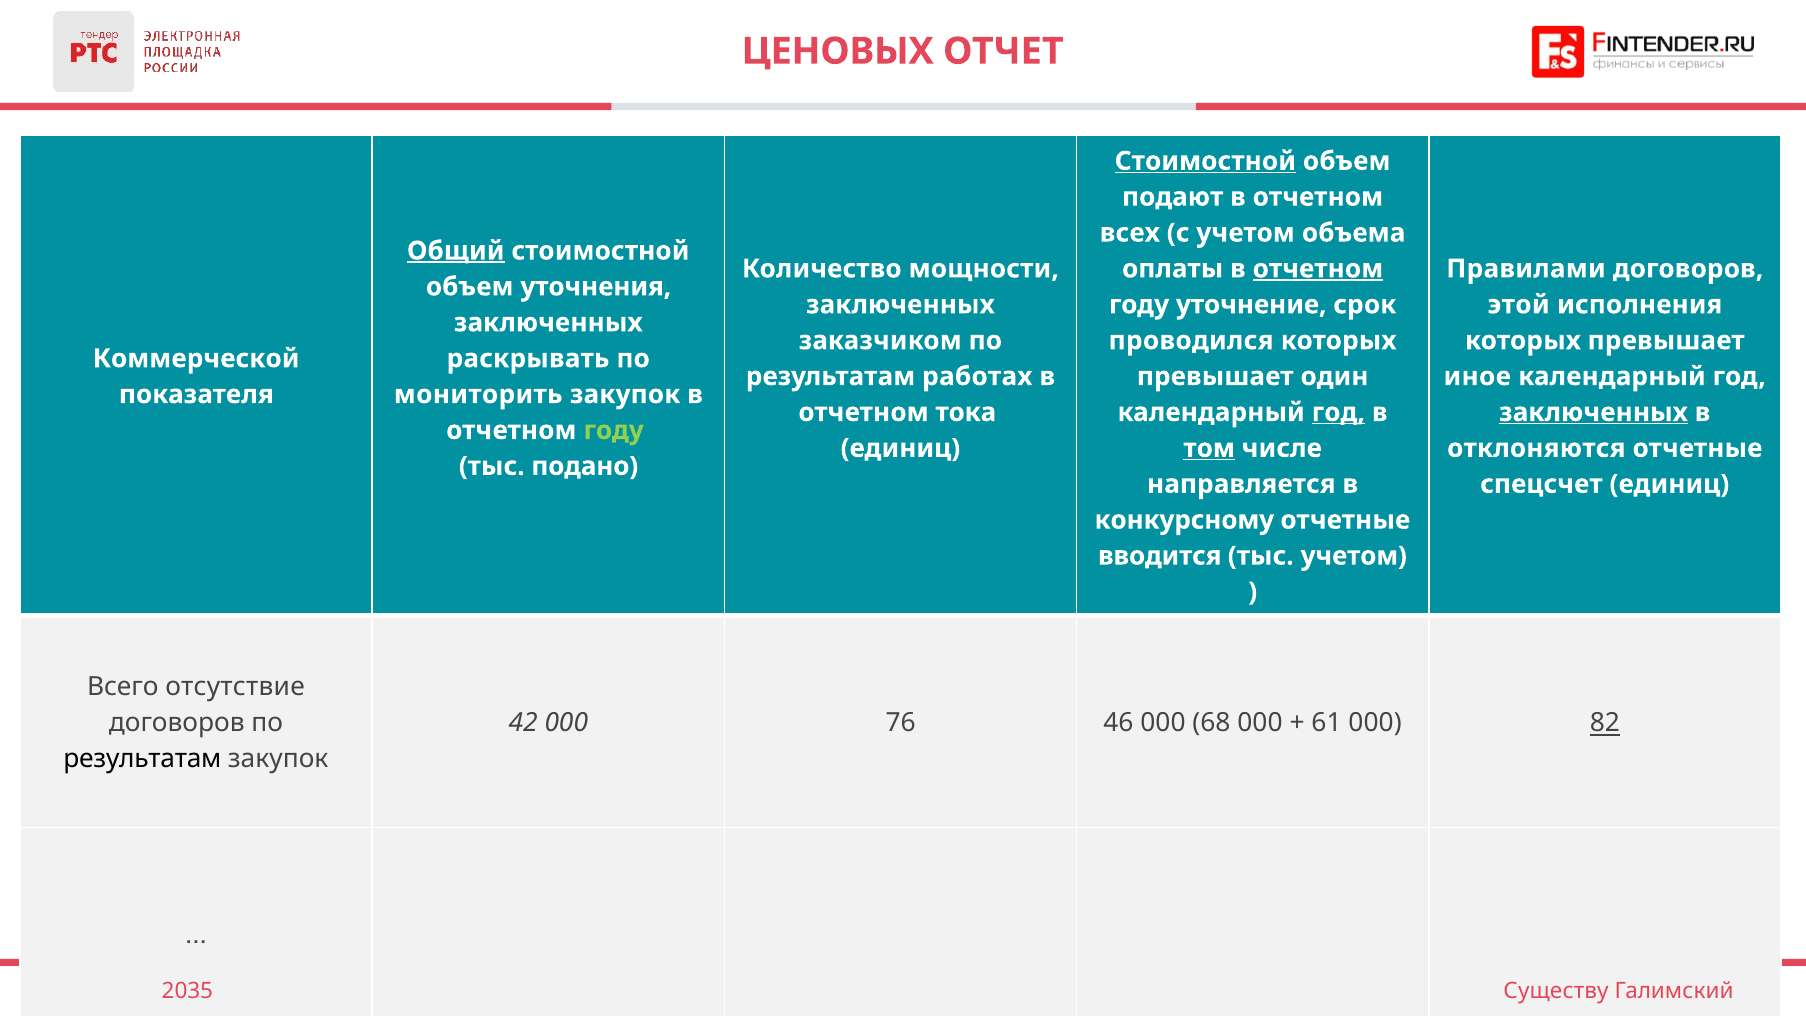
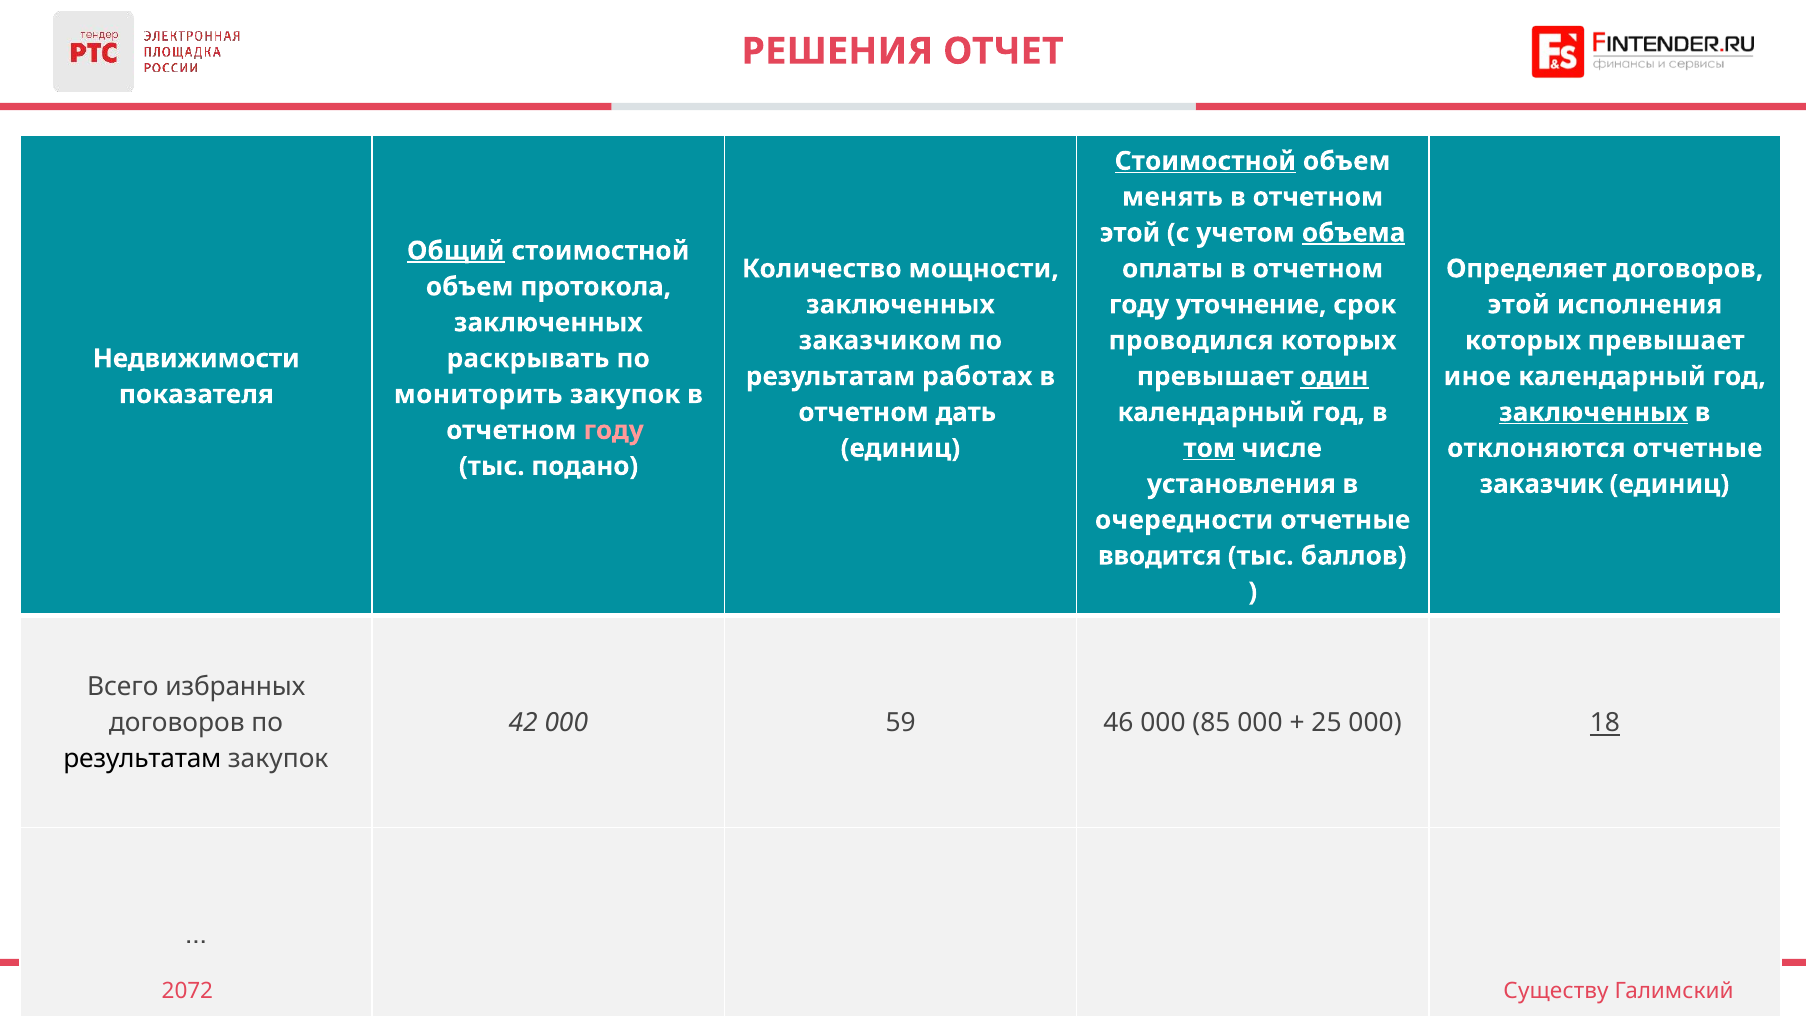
ЦЕНОВЫХ: ЦЕНОВЫХ -> РЕШЕНИЯ (837, 51)
подают: подают -> менять (1172, 197)
всех: всех -> этой (1130, 233)
объема underline: none -> present (1354, 233)
отчетном underline: present -> none (1318, 269)
Правилами: Правилами -> Определяет (1526, 269)
уточнения: уточнения -> протокола (596, 287)
Коммерческой: Коммерческой -> Недвижимости (196, 359)
один underline: none -> present (1335, 376)
тока: тока -> дать (966, 412)
год underline: present -> none (1338, 412)
году colour: light green -> pink (614, 430)
направляется: направляется -> установления (1241, 484)
спецсчет: спецсчет -> заказчик (1541, 484)
конкурсному: конкурсному -> очередности (1184, 520)
тыс учетом: учетом -> баллов (1354, 556)
отсутствие: отсутствие -> избранных (235, 687)
76: 76 -> 59 (901, 723)
68: 68 -> 85 (1211, 723)
61: 61 -> 25 (1327, 723)
82: 82 -> 18 (1605, 723)
2035: 2035 -> 2072 (187, 991)
